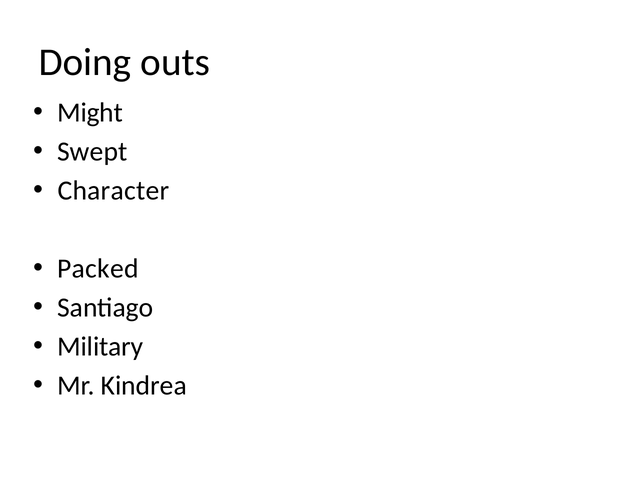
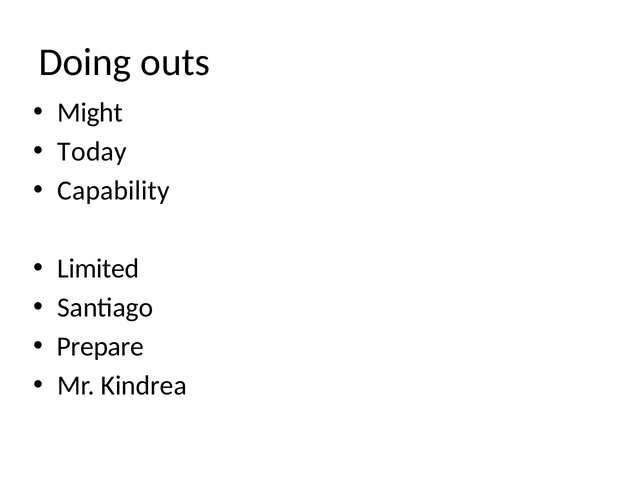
Swept: Swept -> Today (92, 152)
Character: Character -> Capability (113, 190)
Packed: Packed -> Limited (98, 268)
Military: Military -> Prepare (100, 346)
